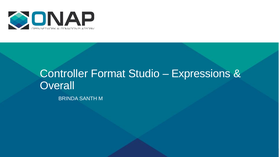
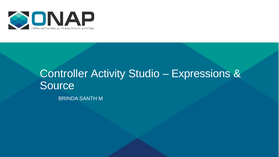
Format: Format -> Activity (108, 74)
Overall: Overall -> Source (57, 86)
